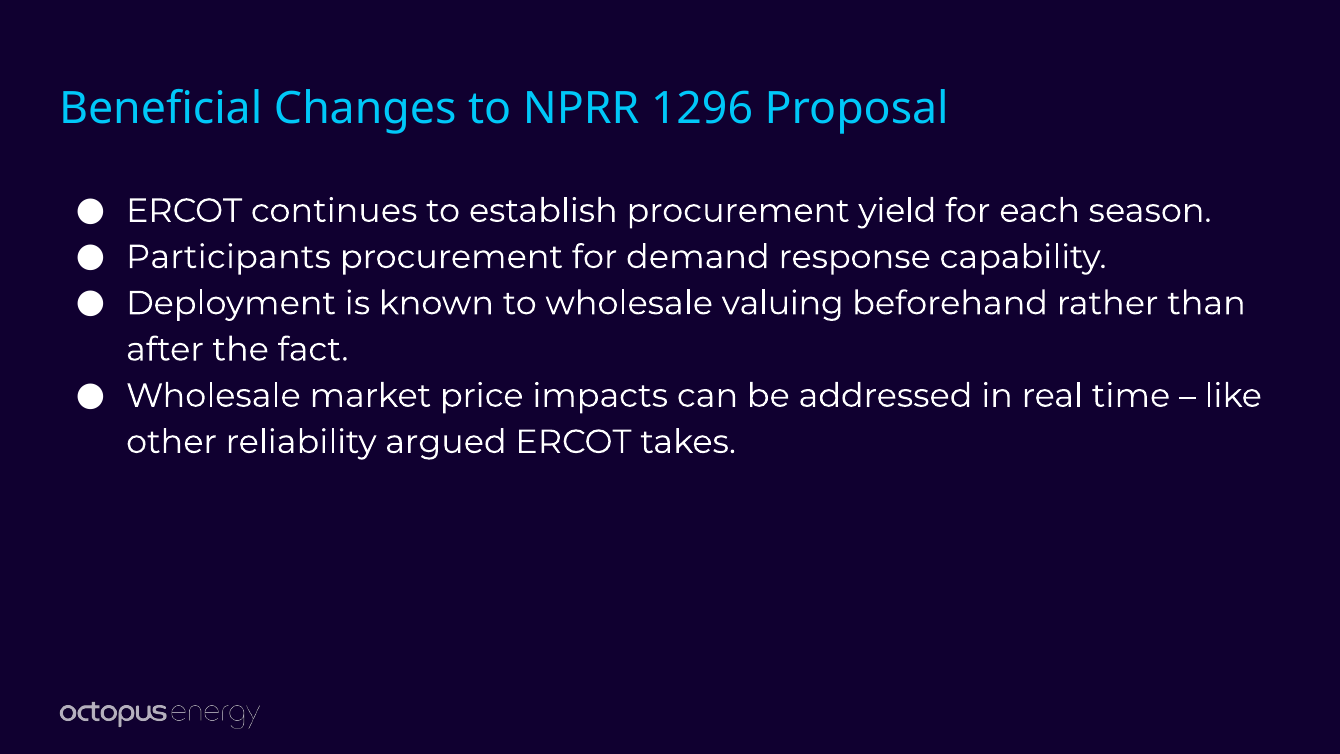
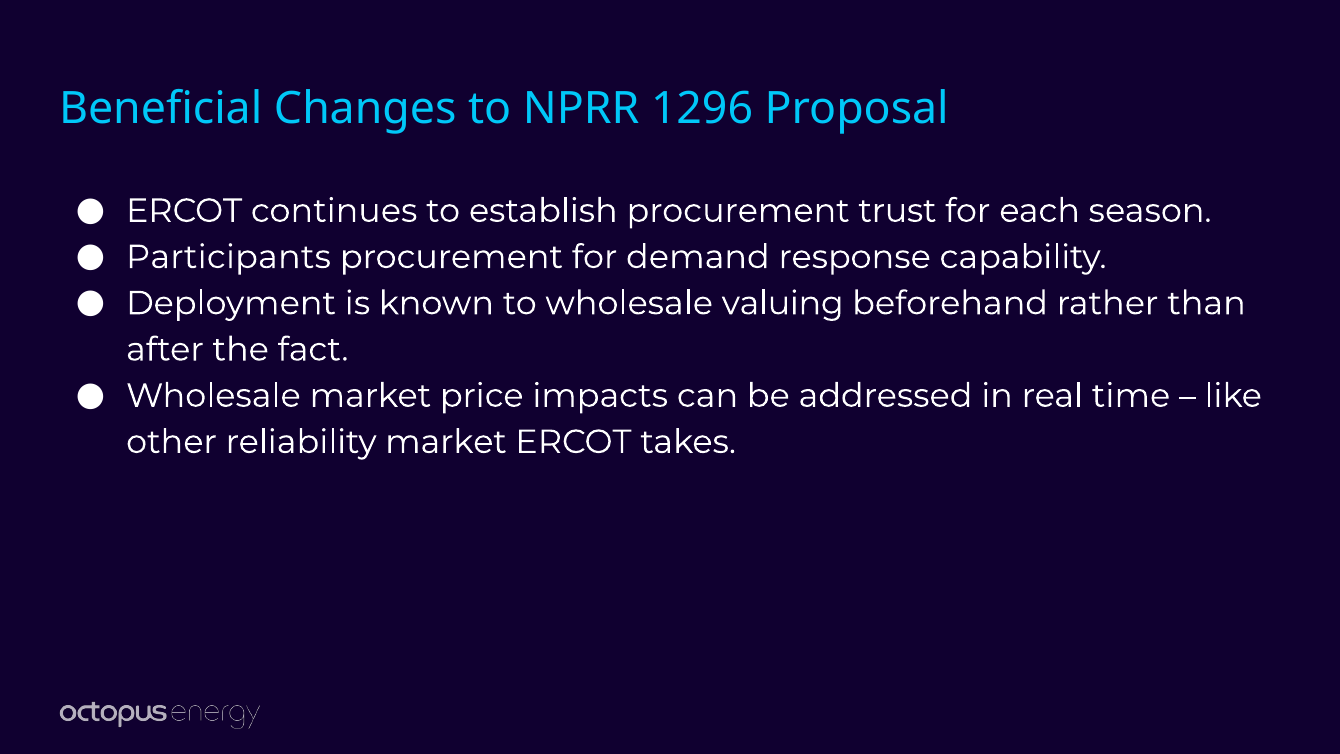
yield: yield -> trust (897, 211)
reliability argued: argued -> market (446, 442)
